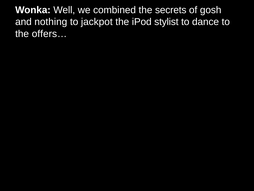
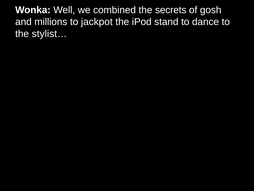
nothing: nothing -> millions (51, 22)
stylist: stylist -> stand (166, 22)
offers…: offers… -> stylist… (49, 34)
